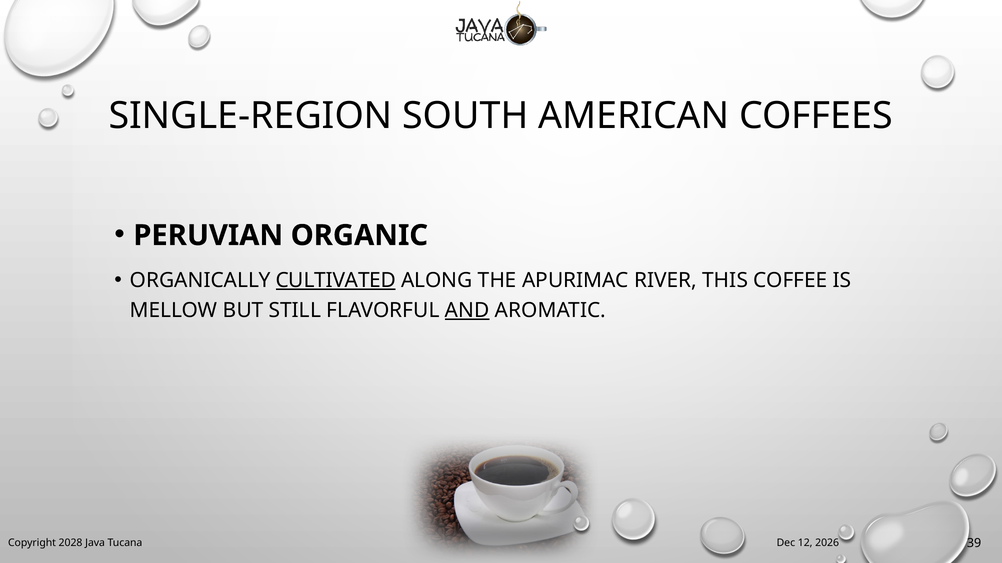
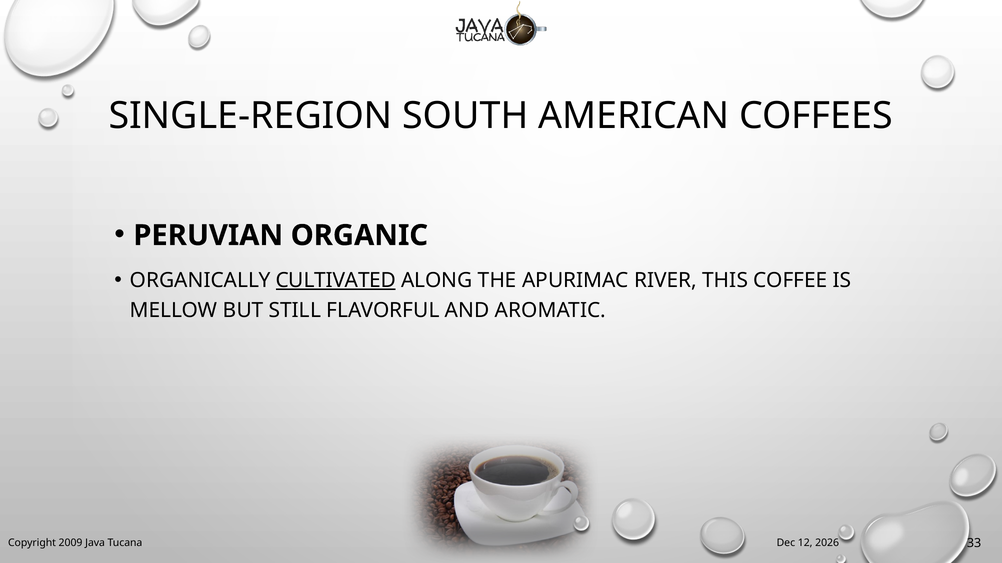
AND underline: present -> none (467, 311)
2028: 2028 -> 2009 (71, 544)
39: 39 -> 33 (974, 544)
